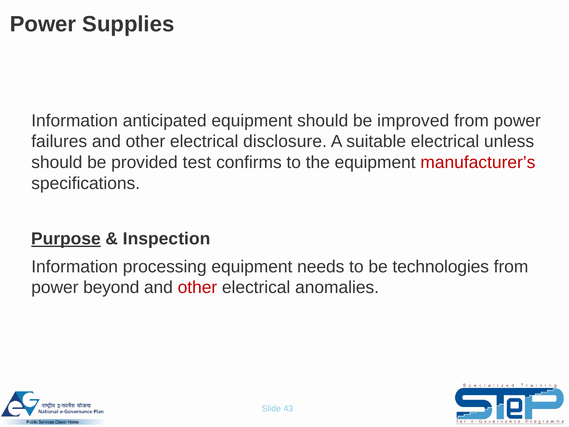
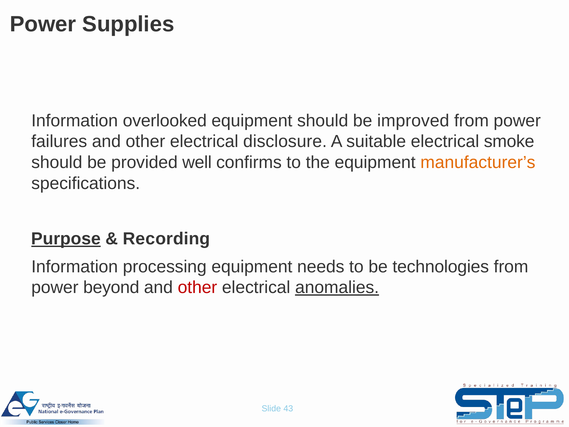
anticipated: anticipated -> overlooked (165, 121)
unless: unless -> smoke (509, 142)
test: test -> well (197, 162)
manufacturer’s colour: red -> orange (478, 162)
Inspection: Inspection -> Recording (167, 239)
anomalies underline: none -> present (337, 287)
